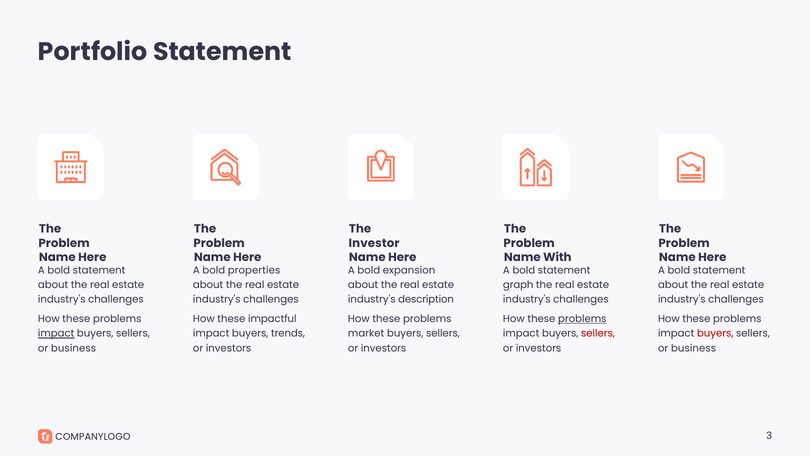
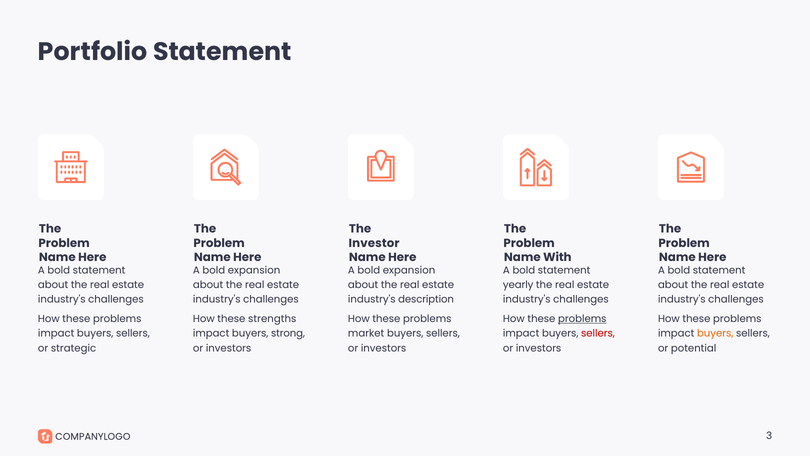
properties: properties -> expansion (254, 270)
graph: graph -> yearly (518, 285)
impactful: impactful -> strengths (272, 319)
impact underline: present -> none (56, 333)
trends: trends -> strong (288, 333)
buyers colour: red -> orange (715, 333)
business: business -> strategic (74, 348)
business: business -> potential (694, 348)
